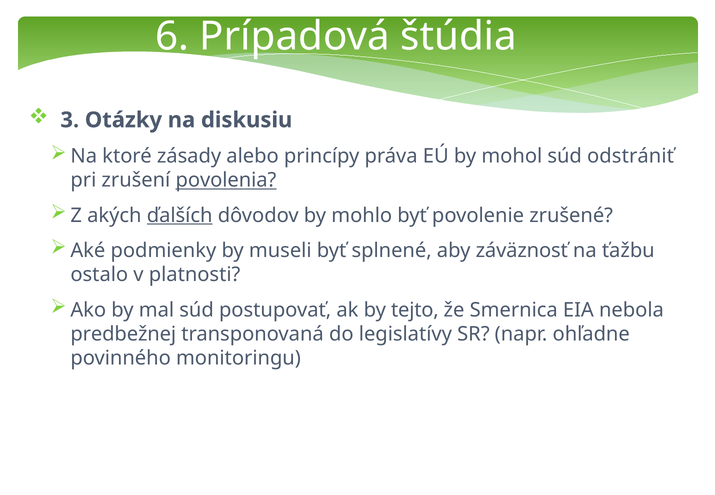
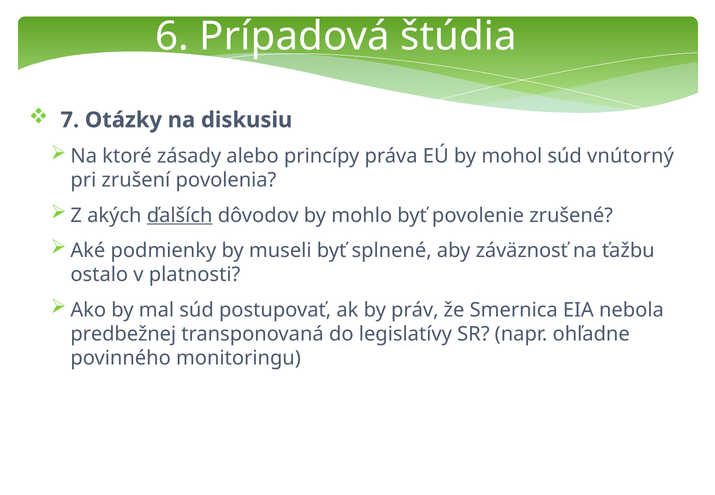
3: 3 -> 7 (70, 120)
odstrániť: odstrániť -> vnútorný (631, 156)
povolenia underline: present -> none (226, 180)
tejto: tejto -> práv (415, 310)
